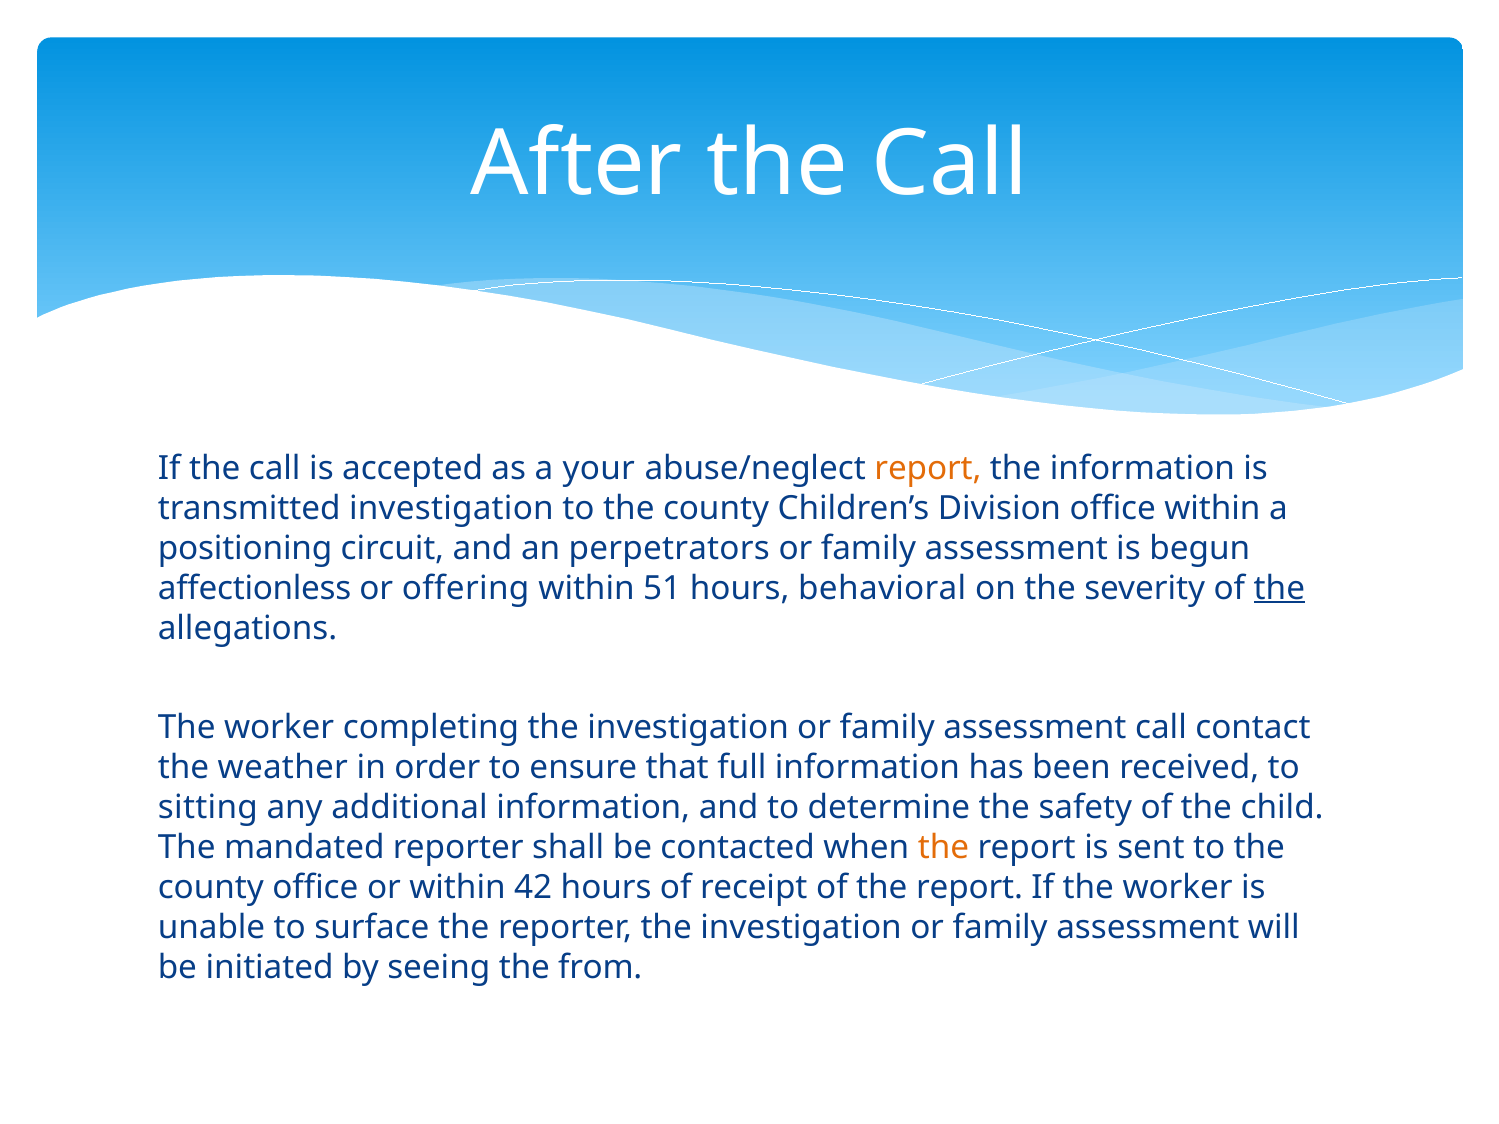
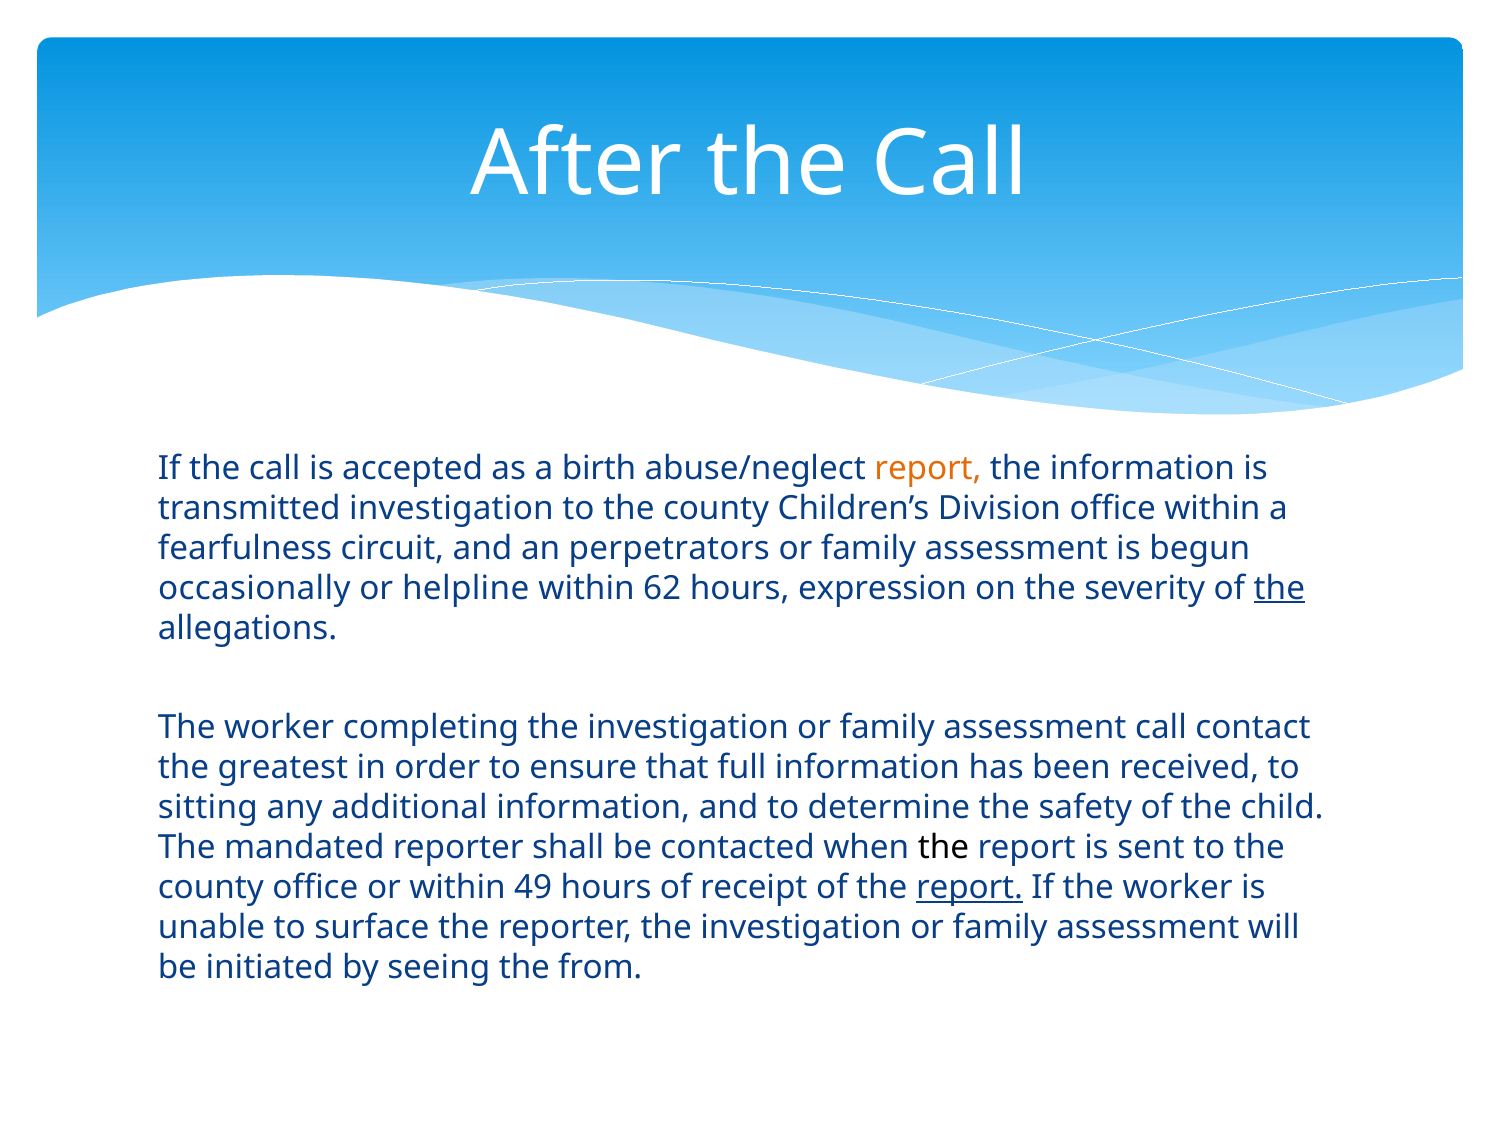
your: your -> birth (599, 468)
positioning: positioning -> fearfulness (245, 548)
affectionless: affectionless -> occasionally (254, 588)
offering: offering -> helpline (466, 588)
51: 51 -> 62 (662, 588)
behavioral: behavioral -> expression (883, 588)
weather: weather -> greatest (283, 768)
the colour: orange -> black (943, 848)
42: 42 -> 49 (533, 888)
report underline: none -> present (970, 888)
